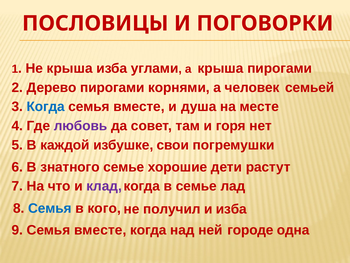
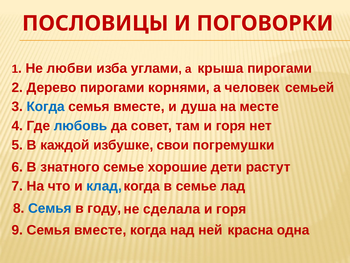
Не крыша: крыша -> любви (70, 68)
любовь colour: purple -> blue (81, 126)
клад colour: purple -> blue (104, 186)
кого: кого -> году (104, 208)
получил: получил -> сделала (172, 209)
изба: изба -> горя (231, 209)
городе: городе -> красна (250, 230)
